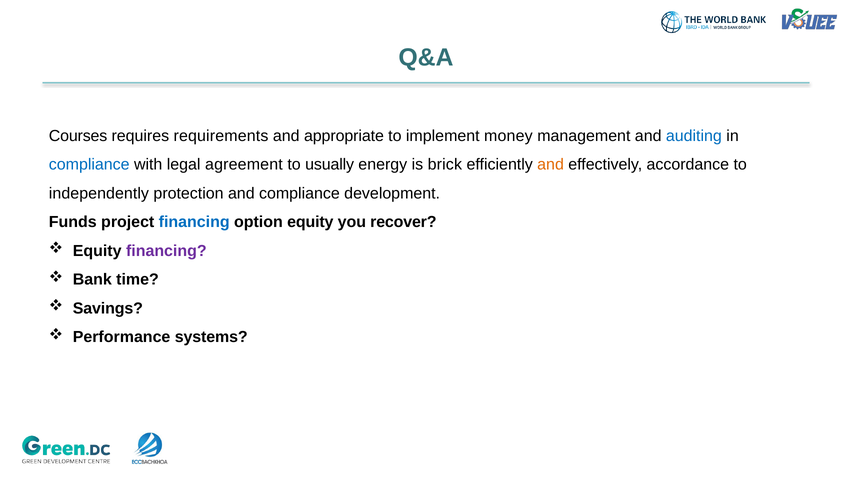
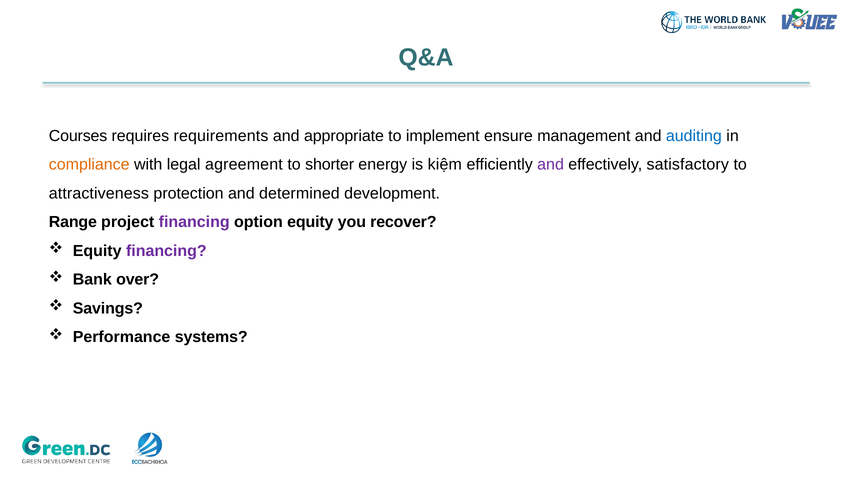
money: money -> ensure (508, 136)
compliance colour: blue -> orange (89, 165)
usually: usually -> shorter (330, 165)
brick: brick -> kiệm (445, 165)
and colour: orange -> purple (551, 165)
accordance: accordance -> satisfactory (688, 165)
independently: independently -> attractiveness (99, 193)
and compliance: compliance -> determined (299, 193)
Funds: Funds -> Range (73, 222)
financing colour: blue -> purple (194, 222)
time: time -> over (138, 280)
